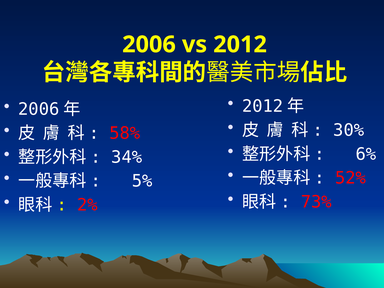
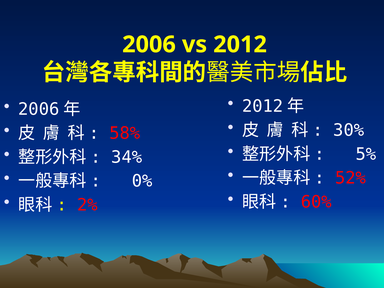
6%: 6% -> 5% (366, 154)
5%: 5% -> 0% (142, 181)
73%: 73% -> 60% (316, 202)
